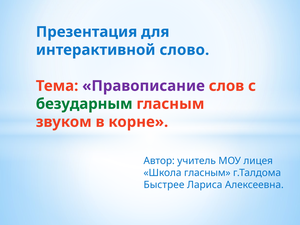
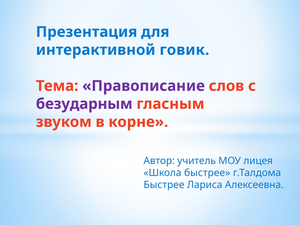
слово: слово -> говик (184, 50)
безударным colour: green -> purple (84, 104)
Школа гласным: гласным -> быстрее (207, 173)
